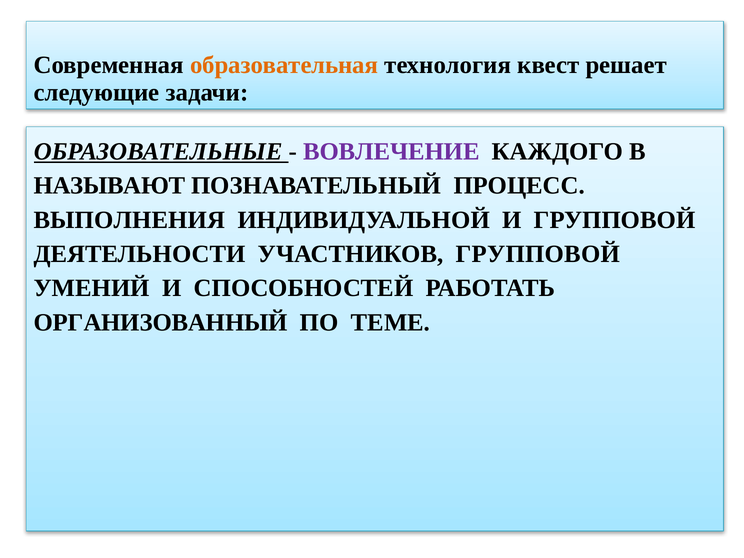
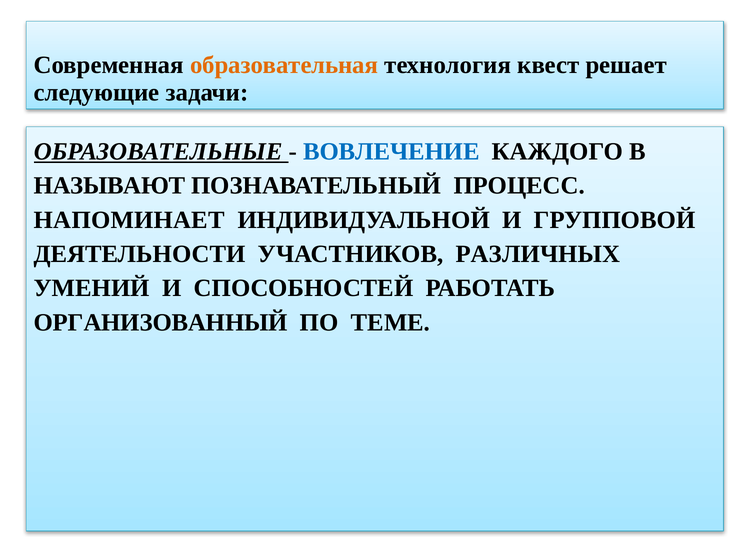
ВОВЛЕЧЕНИЕ colour: purple -> blue (391, 151)
ВЫПОЛНЕНИЯ: ВЫПОЛНЕНИЯ -> НАПОМИНАЕТ (129, 220)
УЧАСТНИКОВ ГРУППОВОЙ: ГРУППОВОЙ -> РАЗЛИЧНЫХ (538, 254)
